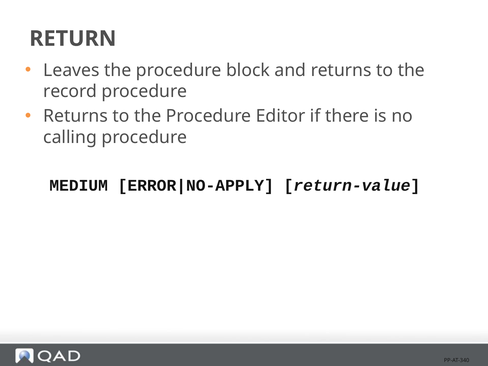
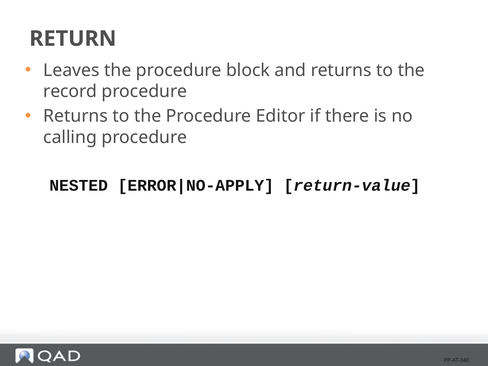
MEDIUM: MEDIUM -> NESTED (79, 185)
